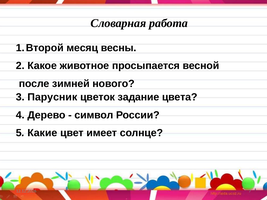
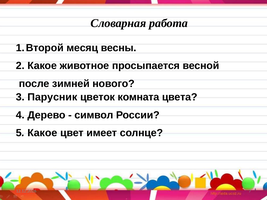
задание: задание -> комната (139, 97)
5 Какие: Какие -> Какое (42, 133)
